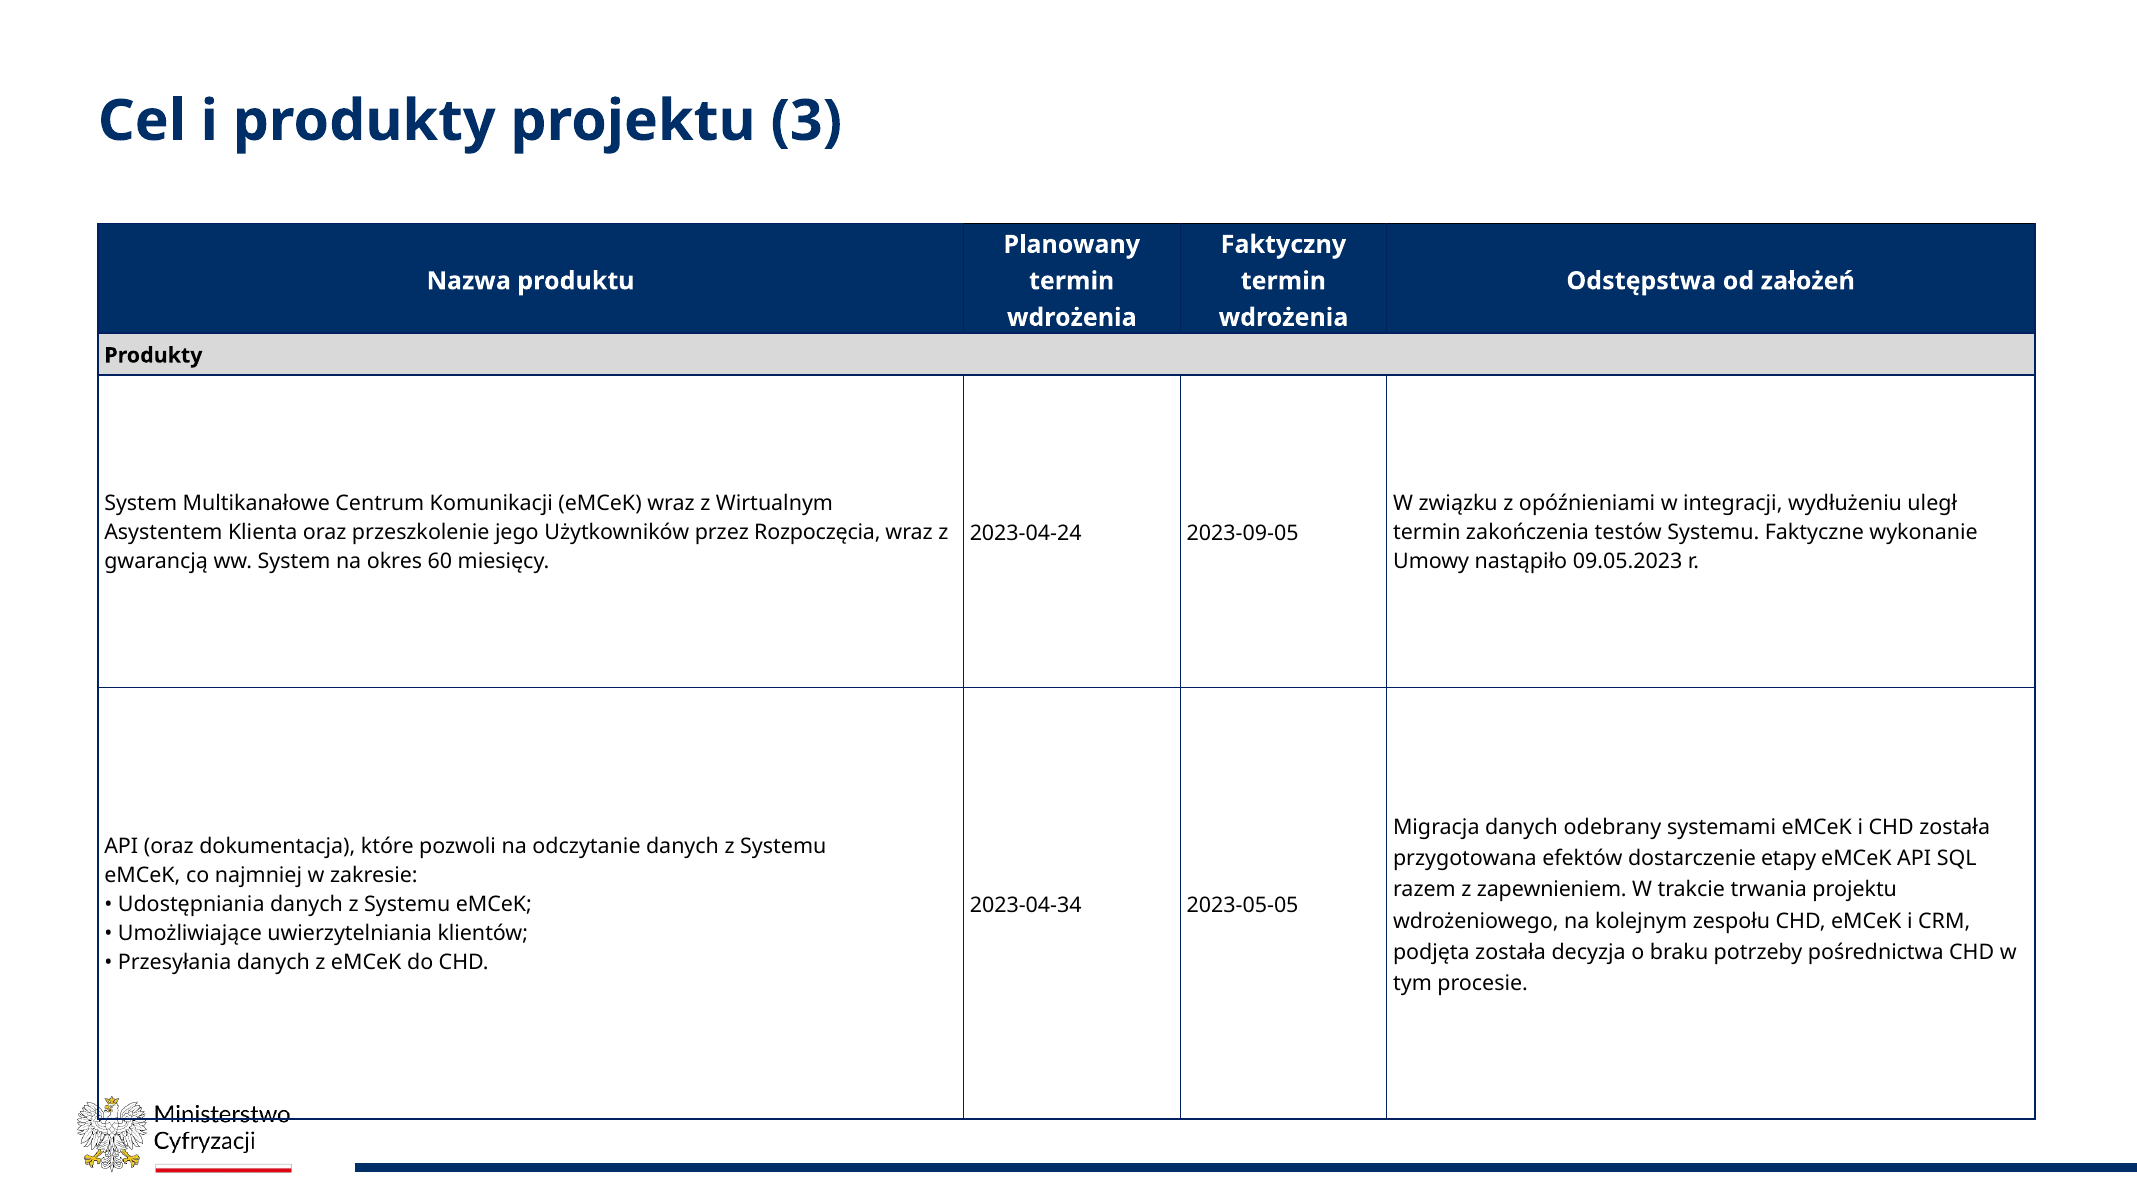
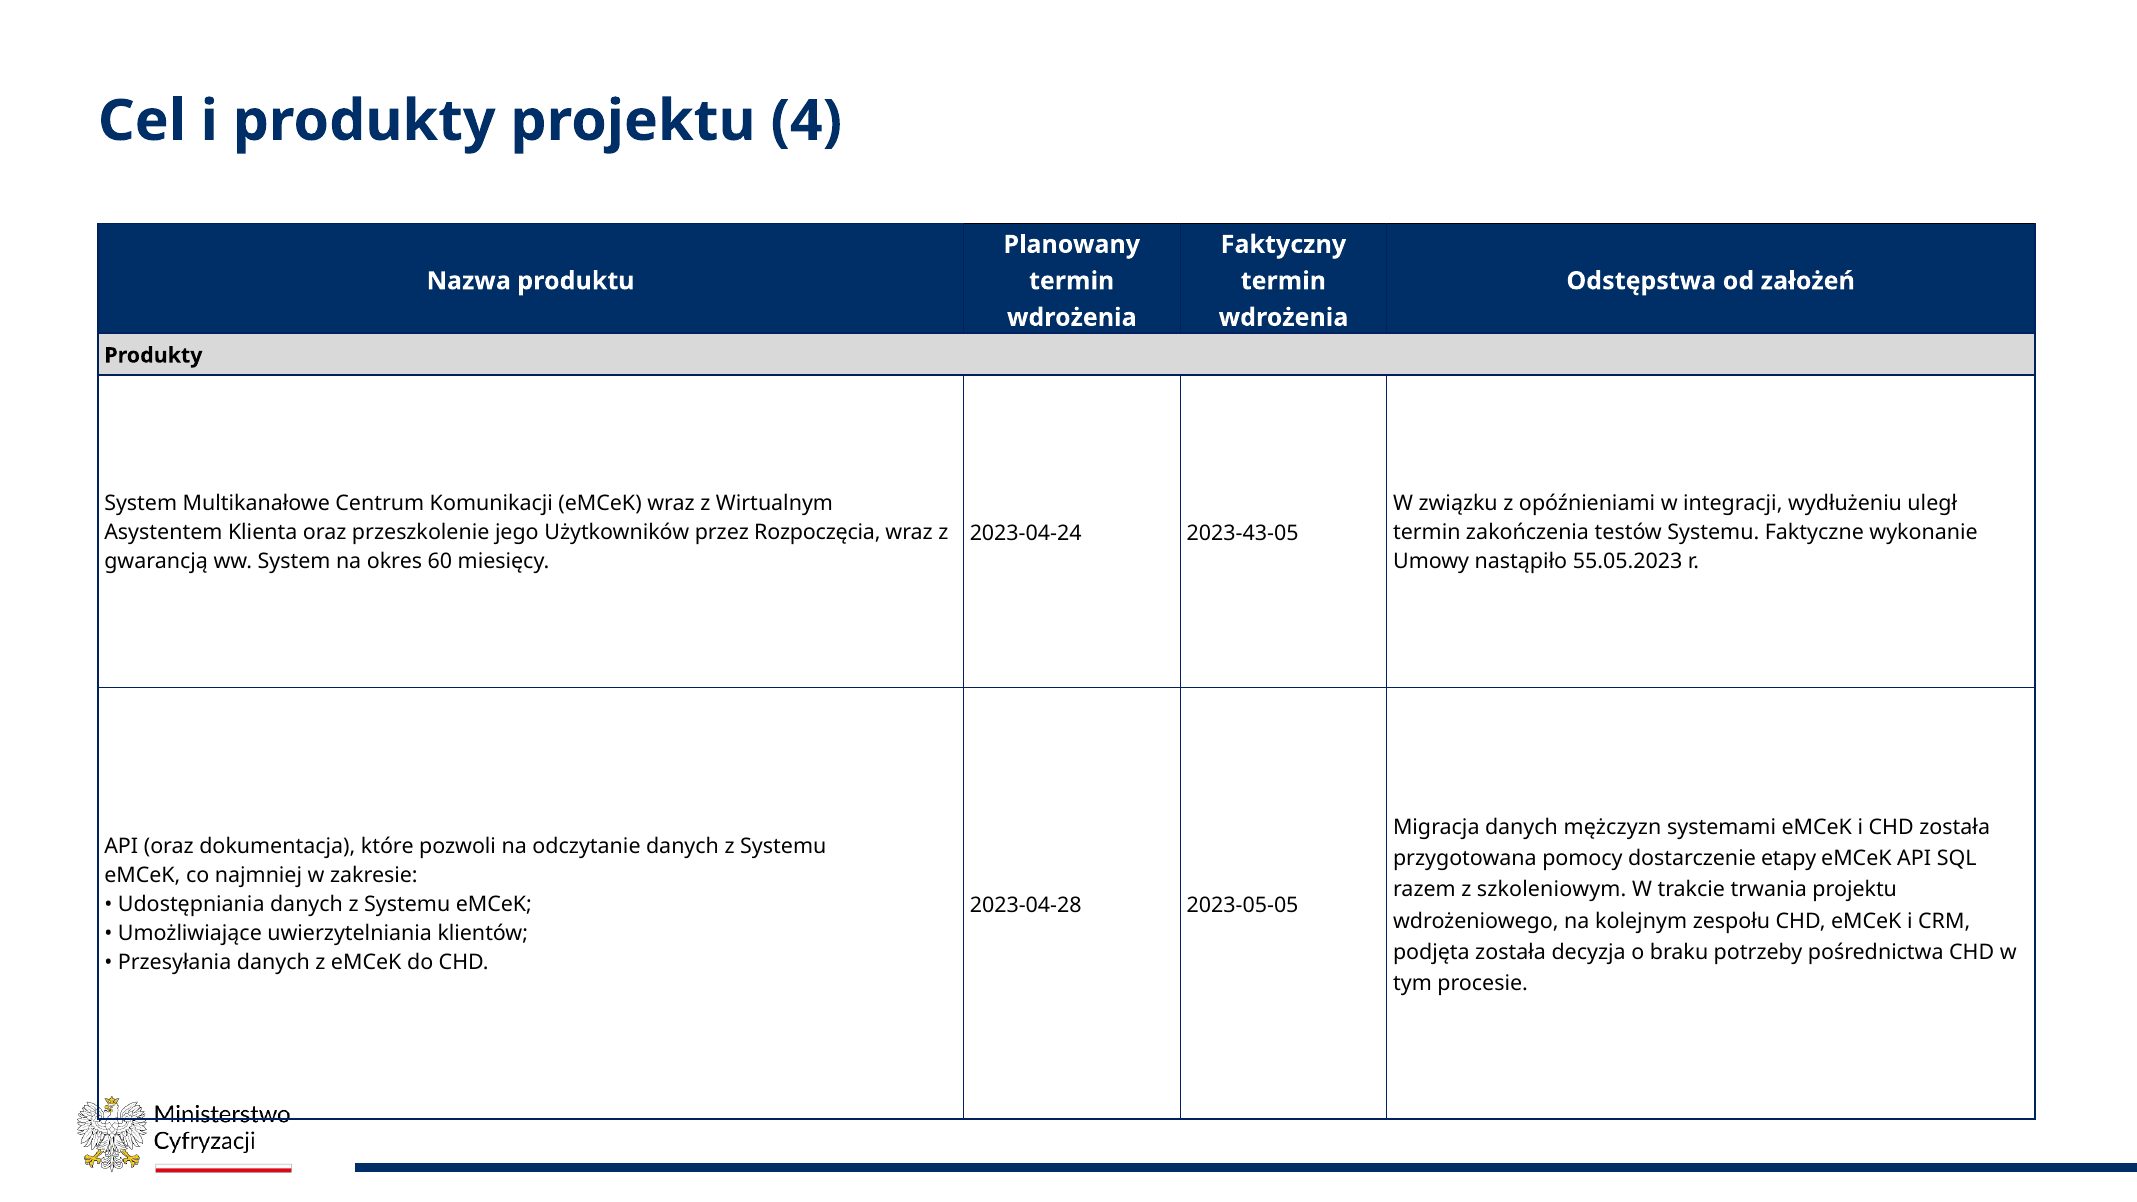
3: 3 -> 4 (806, 121)
2023-09-05: 2023-09-05 -> 2023-43-05 (1243, 534)
09.05.2023: 09.05.2023 -> 55.05.2023 (1628, 562)
odebrany: odebrany -> mężczyzn (1612, 827)
efektów: efektów -> pomocy (1582, 859)
zapewnieniem: zapewnieniem -> szkoleniowym (1552, 890)
2023-04-34: 2023-04-34 -> 2023-04-28 (1026, 905)
